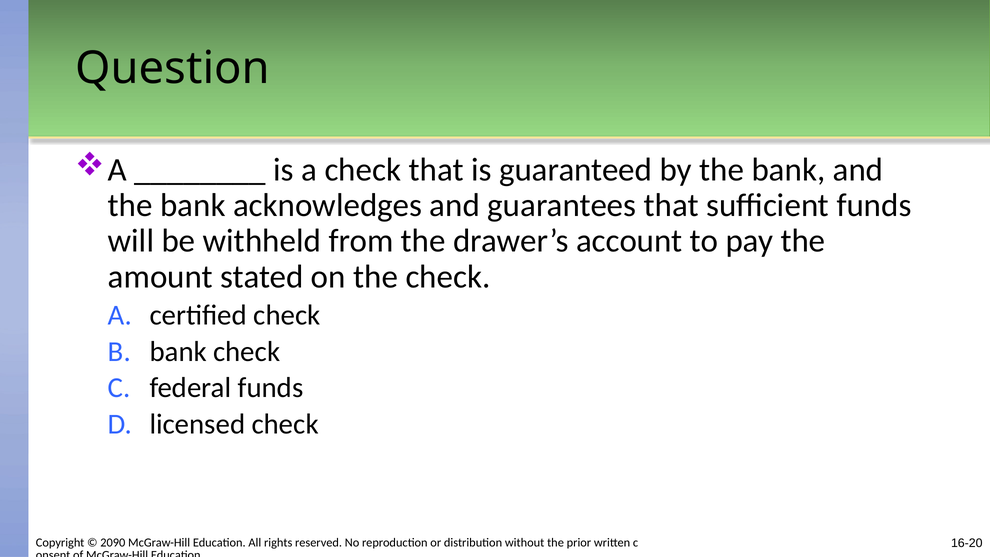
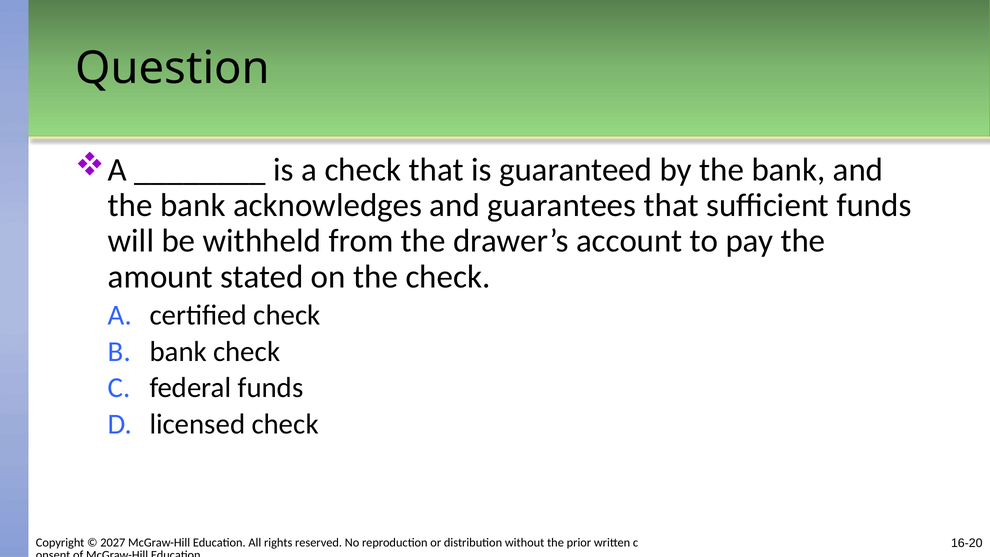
2090: 2090 -> 2027 (113, 543)
